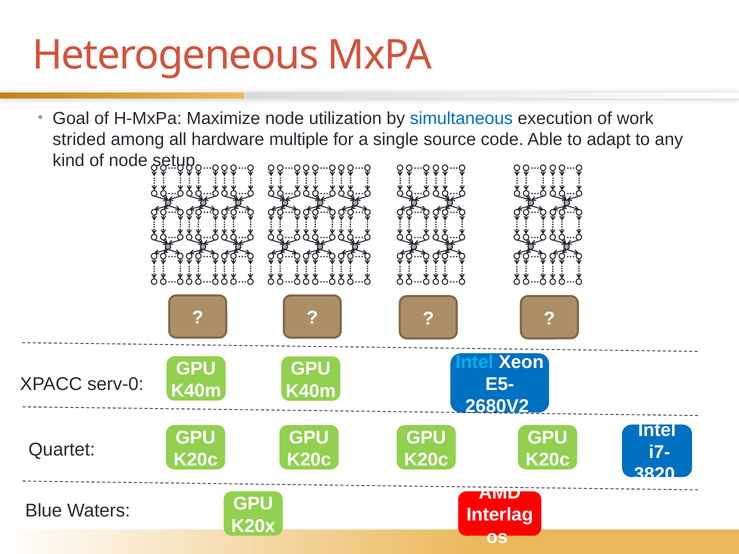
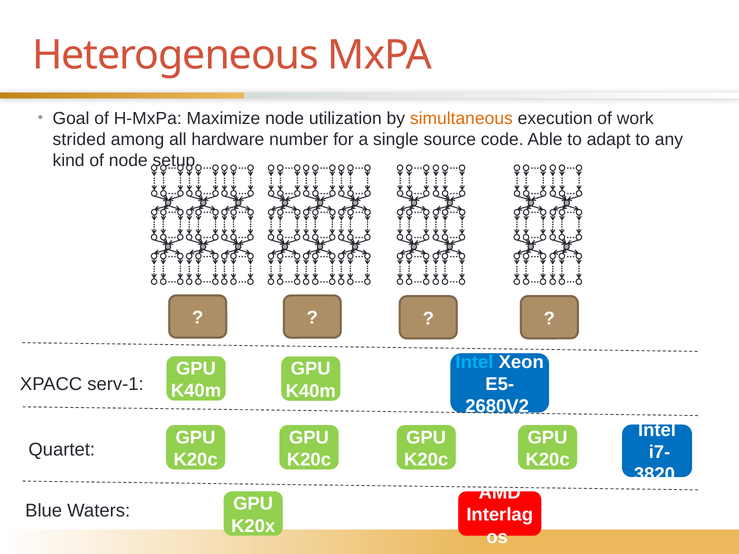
simultaneous colour: blue -> orange (461, 119)
multiple: multiple -> number (299, 140)
serv-0: serv-0 -> serv-1 (116, 384)
